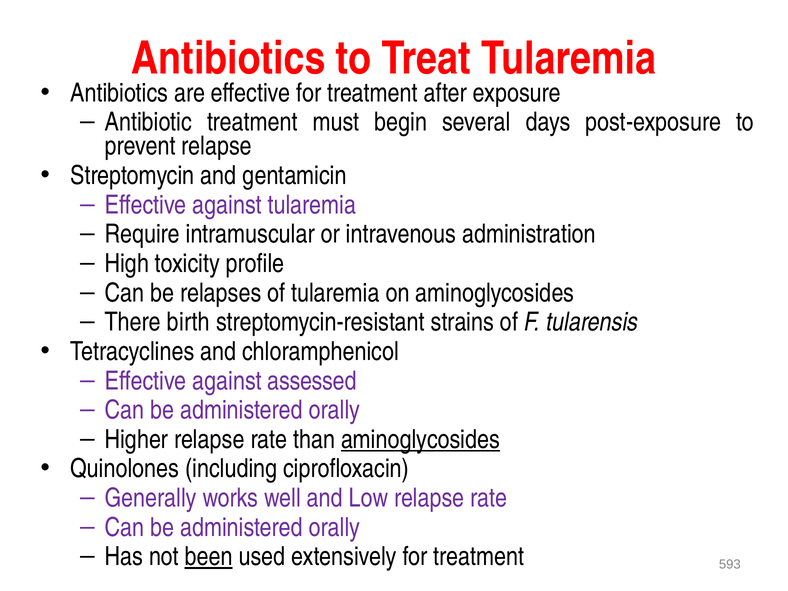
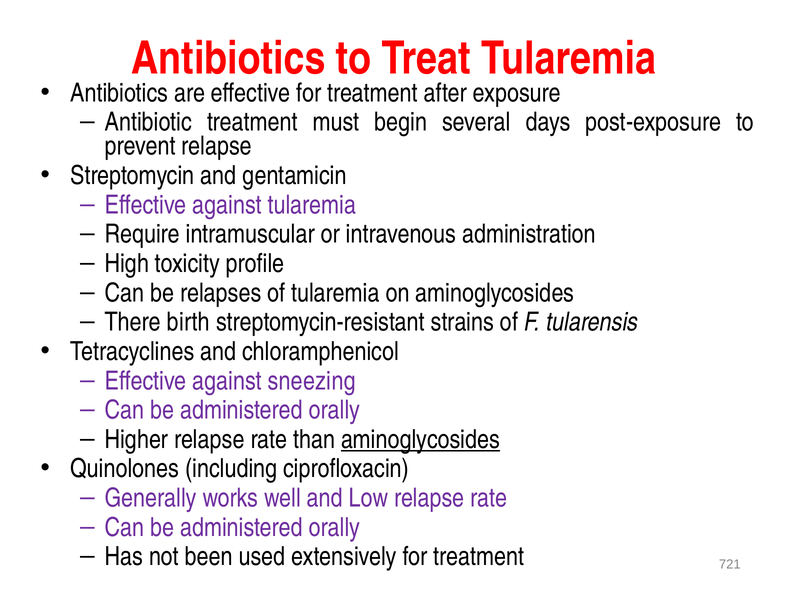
assessed: assessed -> sneezing (312, 381)
been underline: present -> none (209, 557)
593: 593 -> 721 (730, 564)
